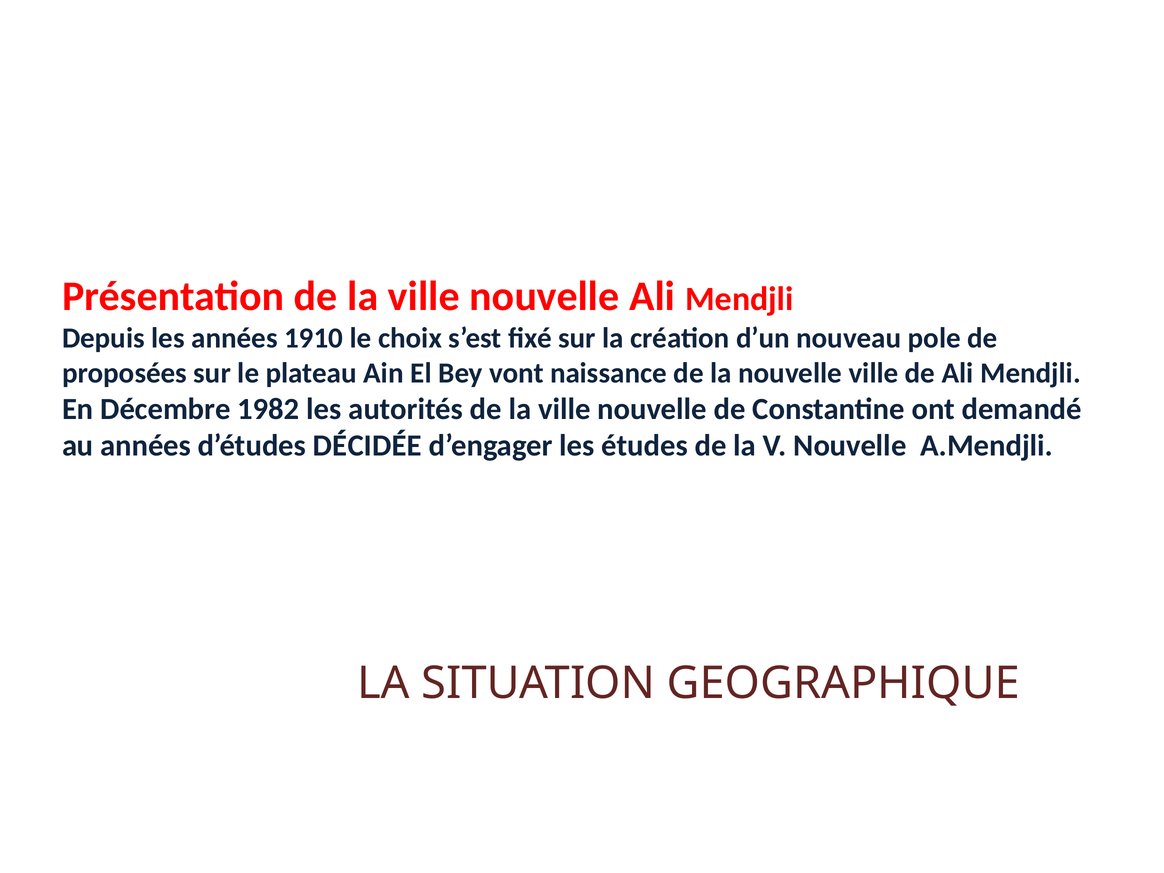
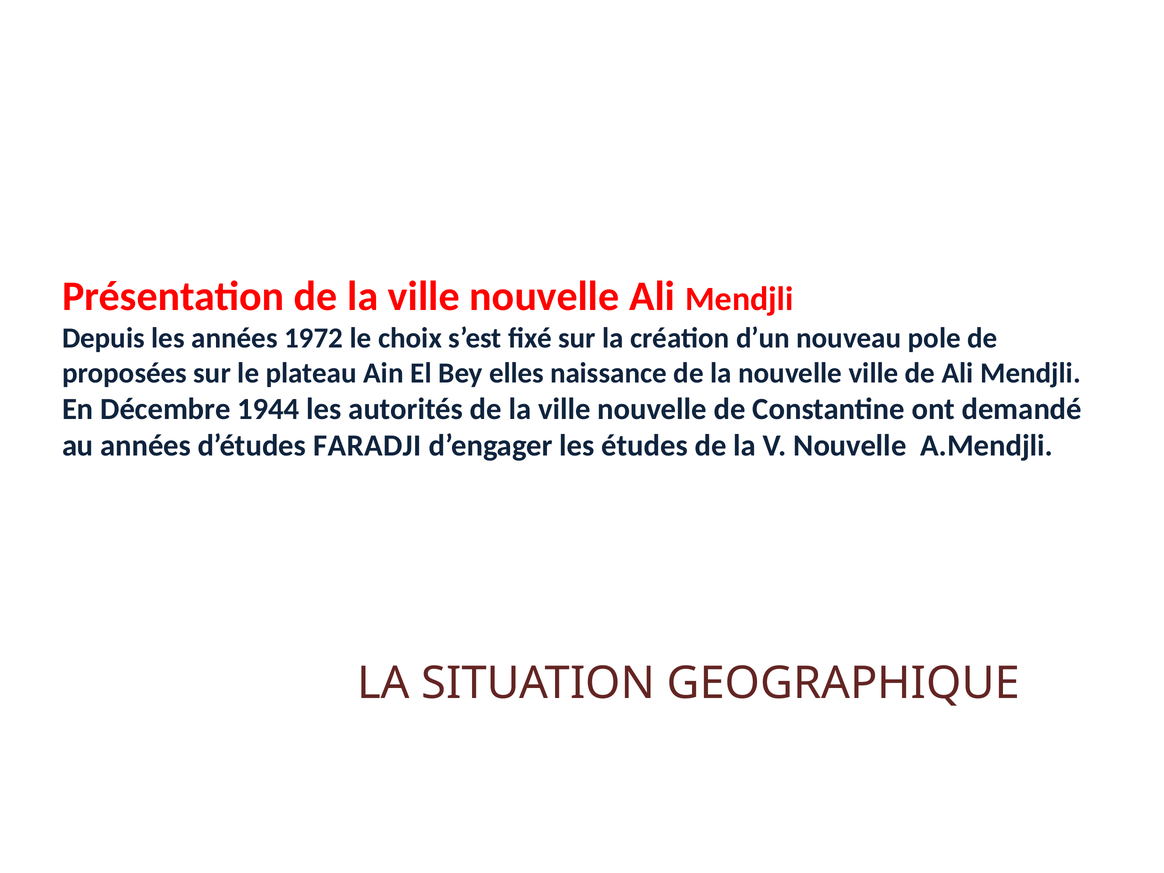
1910: 1910 -> 1972 (314, 338)
vont: vont -> elles (516, 373)
1982: 1982 -> 1944 (268, 409)
DÉCIDÉE: DÉCIDÉE -> FARADJI (367, 446)
